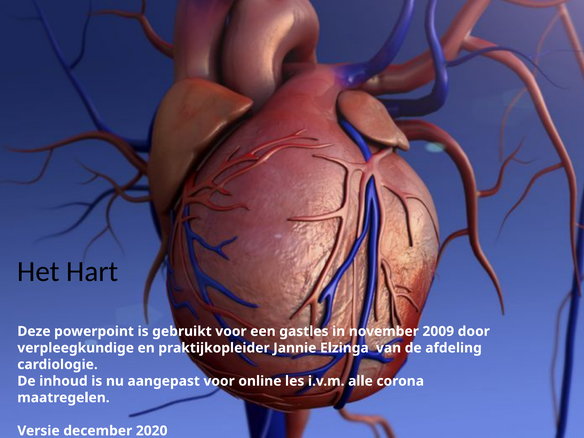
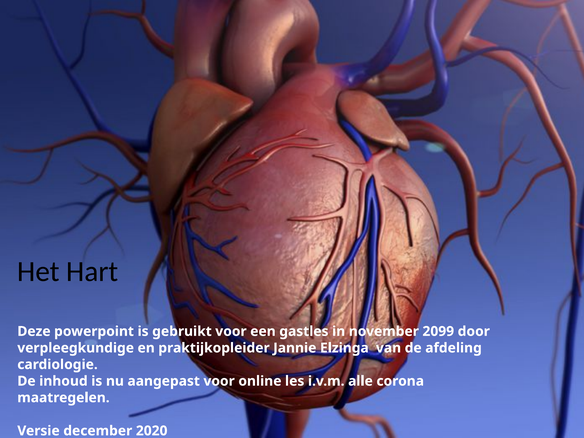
2009: 2009 -> 2099 (438, 331)
